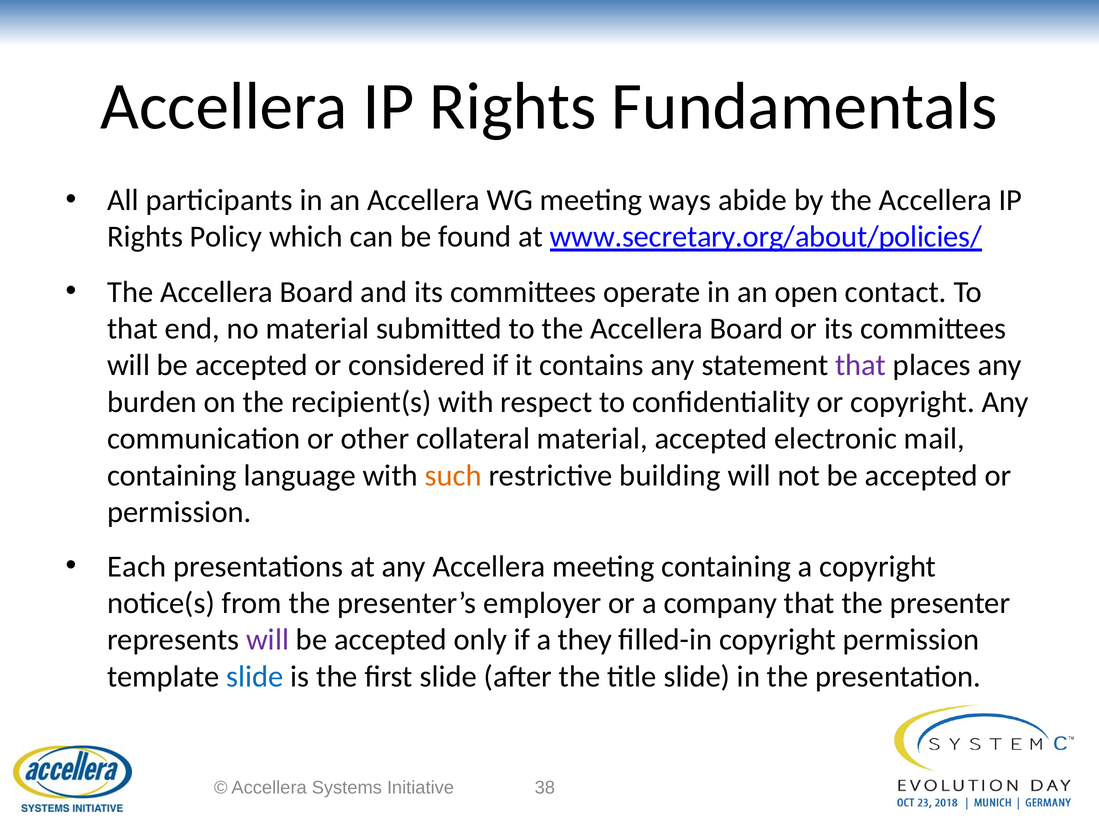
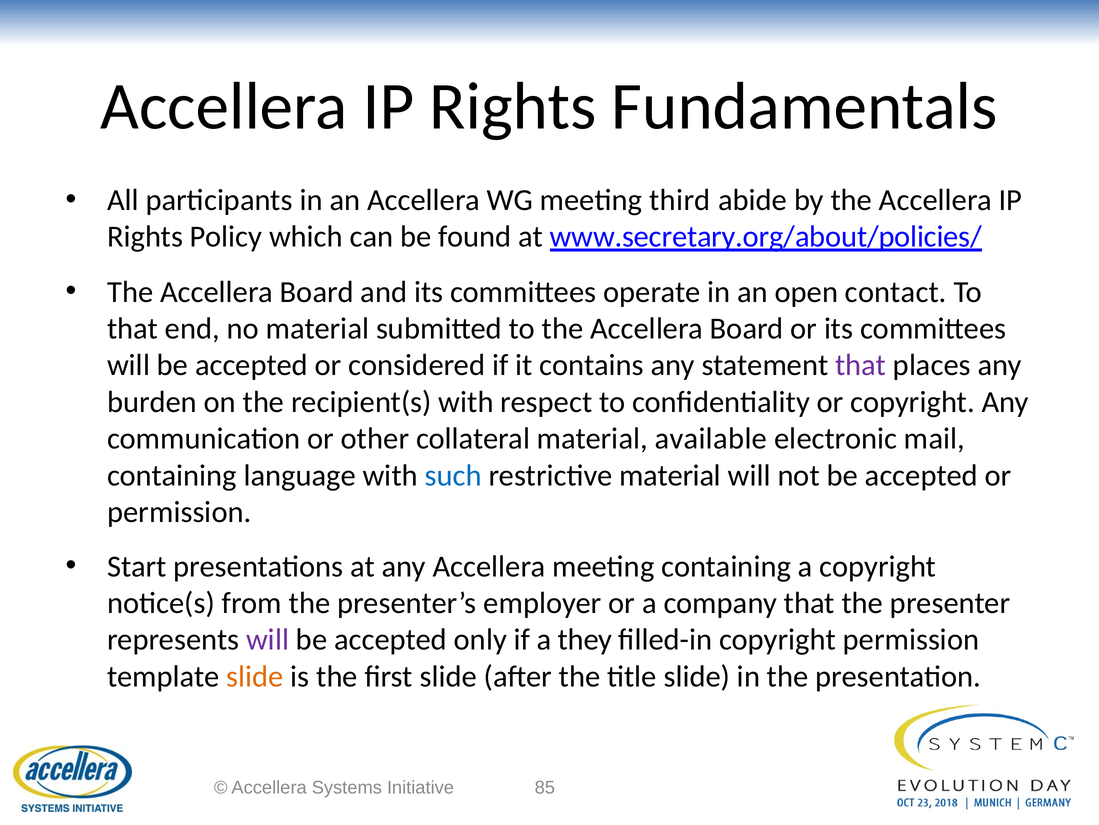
ways: ways -> third (680, 200)
material accepted: accepted -> available (711, 438)
such colour: orange -> blue (453, 475)
restrictive building: building -> material (670, 475)
Each: Each -> Start (137, 566)
slide colour: blue -> orange (255, 676)
38: 38 -> 85 (545, 787)
